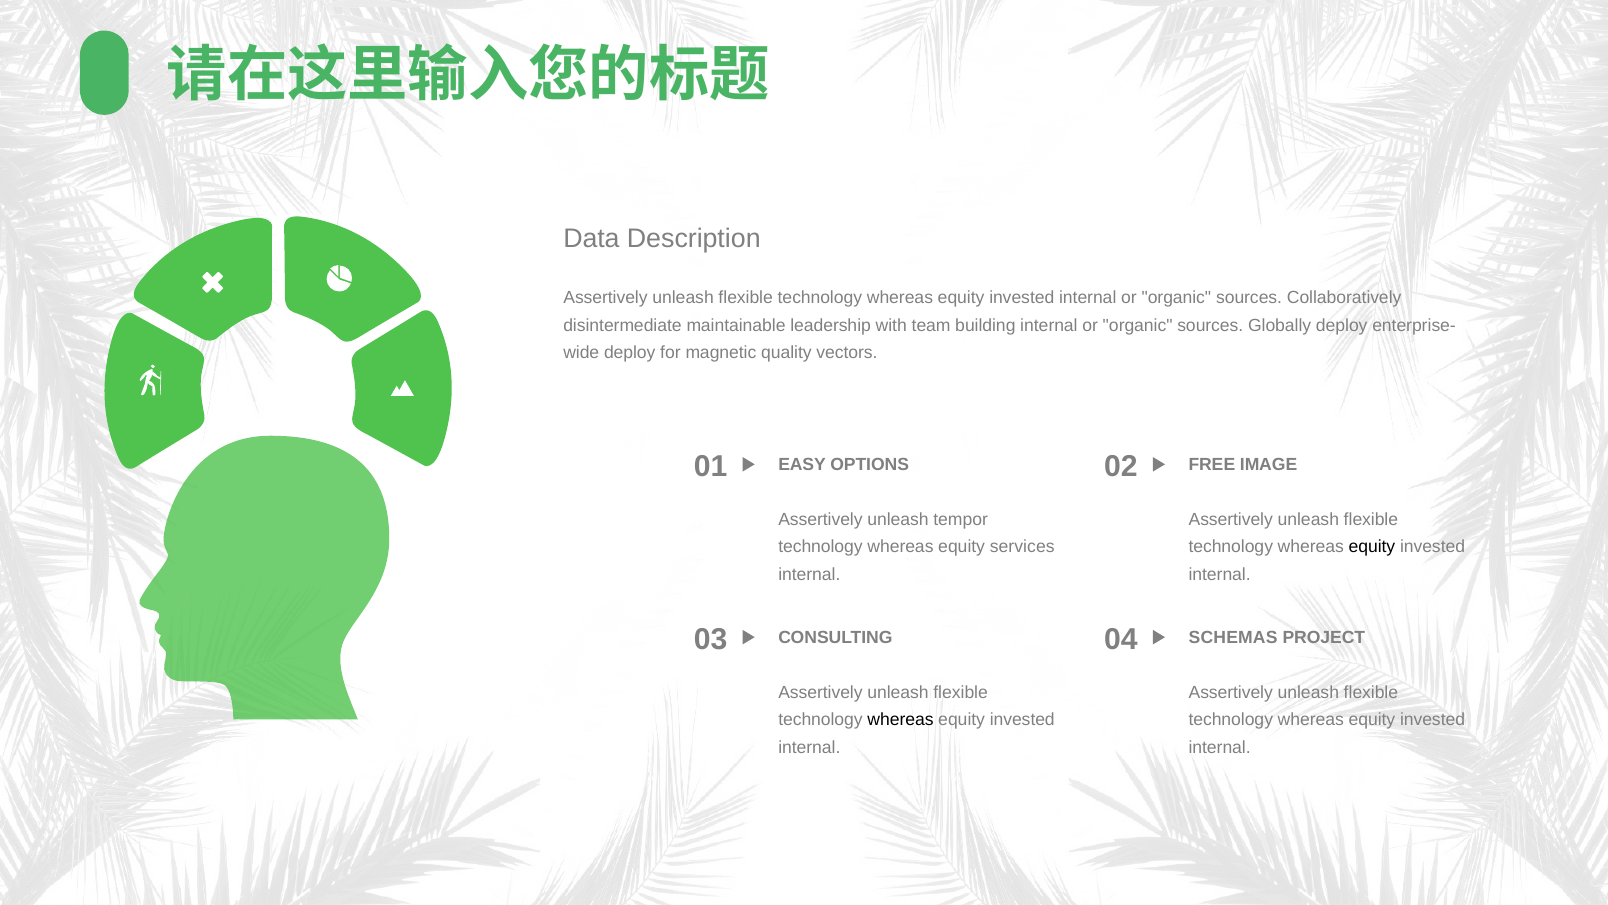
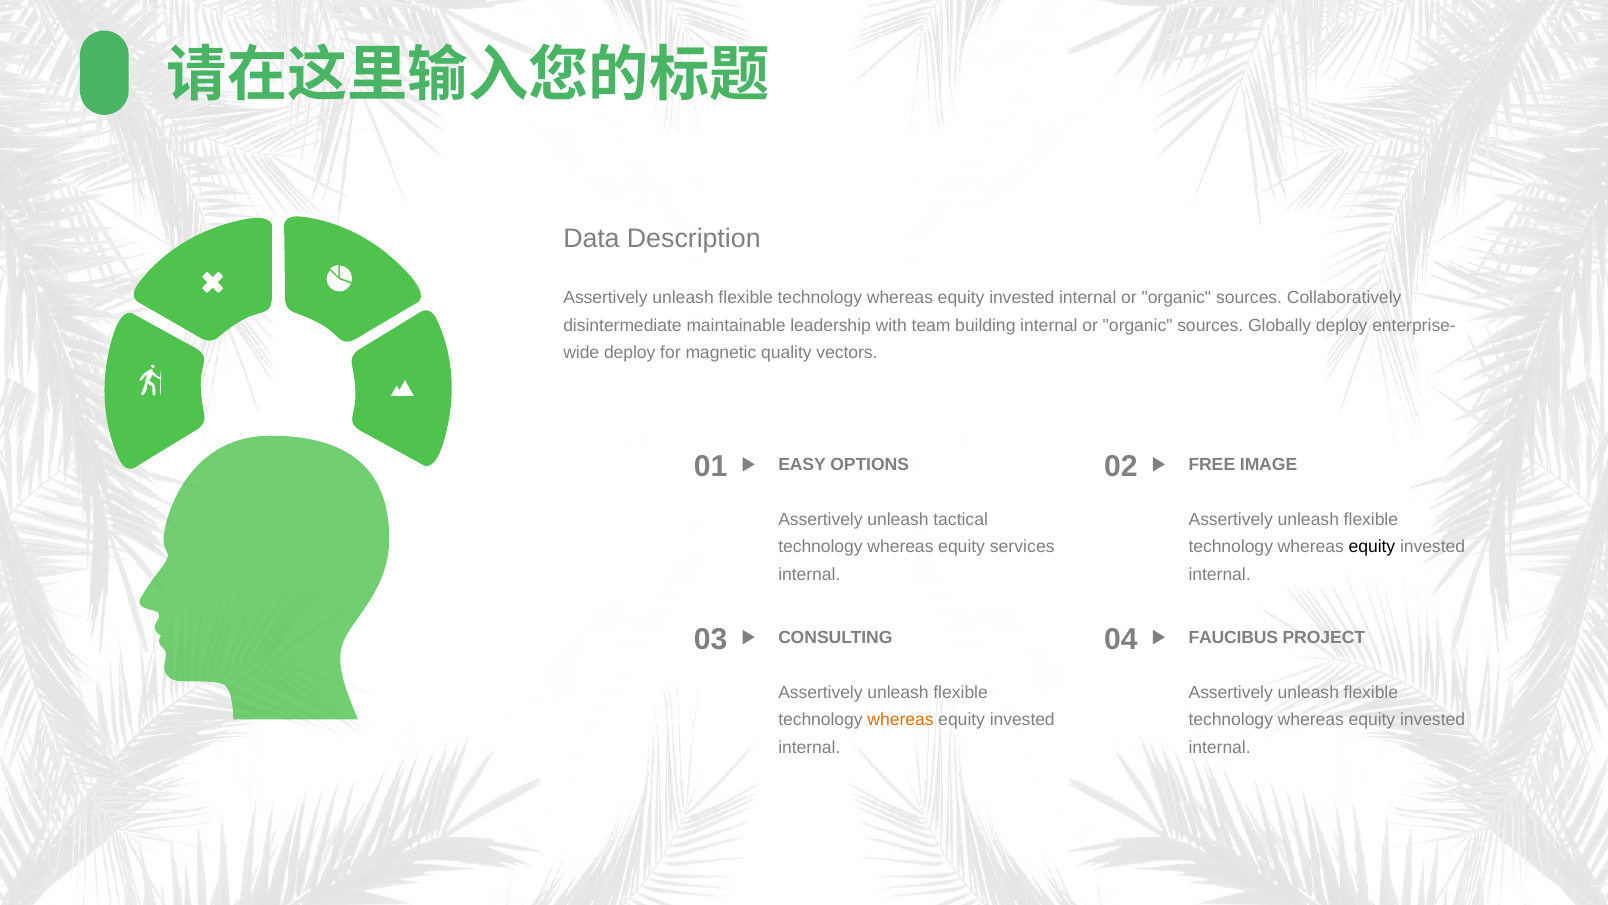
tempor: tempor -> tactical (961, 520)
SCHEMAS: SCHEMAS -> FAUCIBUS (1233, 638)
whereas colour: black -> orange (901, 720)
